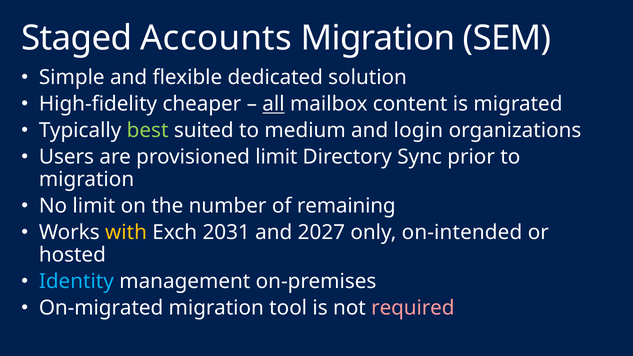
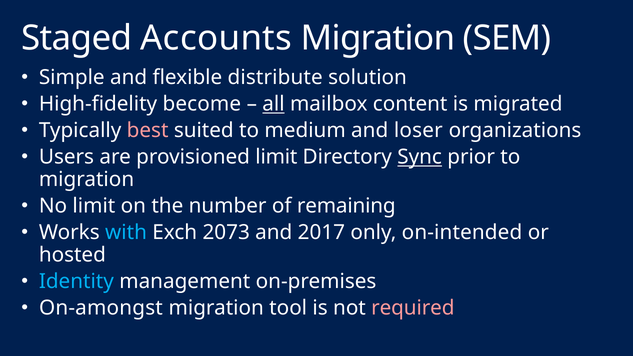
dedicated: dedicated -> distribute (275, 78)
cheaper: cheaper -> become (202, 104)
best colour: light green -> pink (148, 131)
login: login -> loser (418, 131)
Sync underline: none -> present (420, 157)
with colour: yellow -> light blue (126, 232)
2031: 2031 -> 2073 (226, 232)
2027: 2027 -> 2017 (321, 232)
On-migrated: On-migrated -> On-amongst (101, 308)
